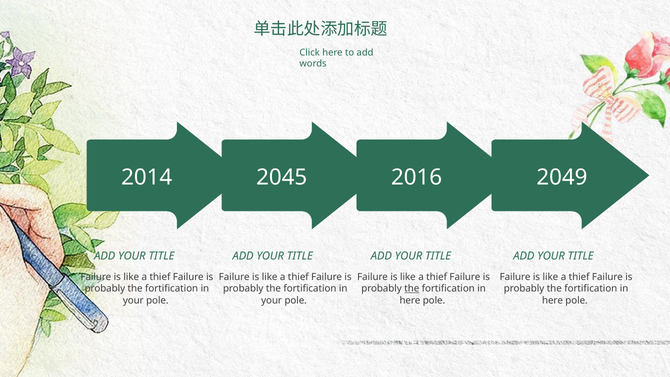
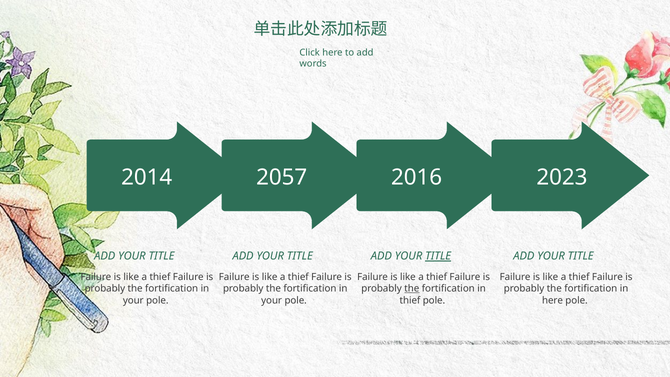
2045: 2045 -> 2057 (282, 178)
2049: 2049 -> 2023 (562, 178)
TITLE underline: none -> present (438, 256)
here: here -> thief (410, 300)
